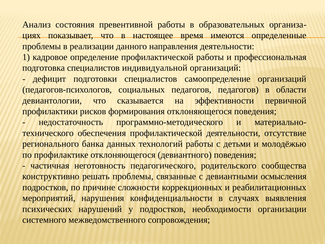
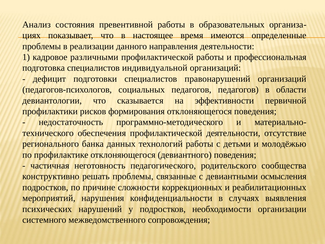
определение: определение -> различными (94, 57)
самоопределение: самоопределение -> правонарушений (217, 79)
